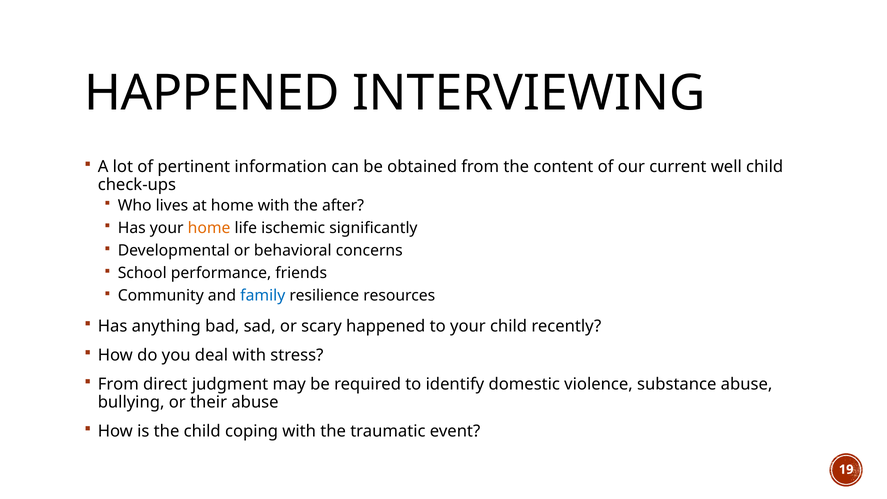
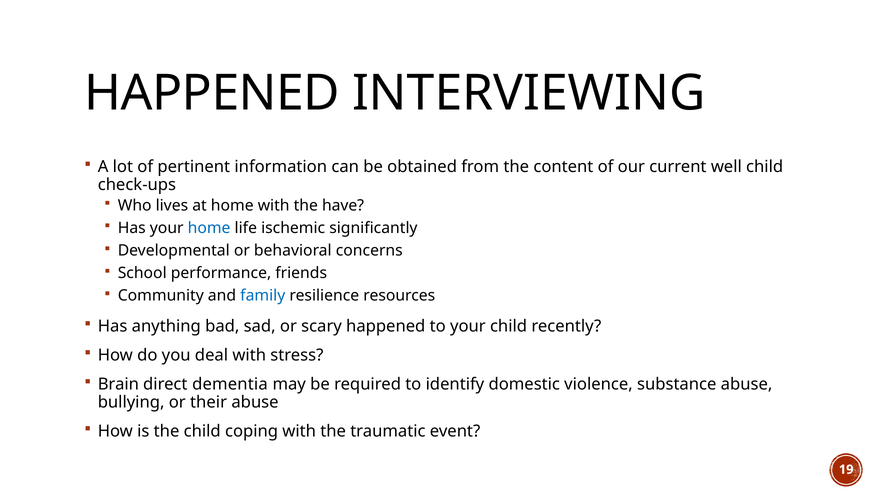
after: after -> have (343, 206)
home colour: orange -> blue (209, 228)
From: From -> Brain (118, 384)
judgment: judgment -> dementia (230, 384)
